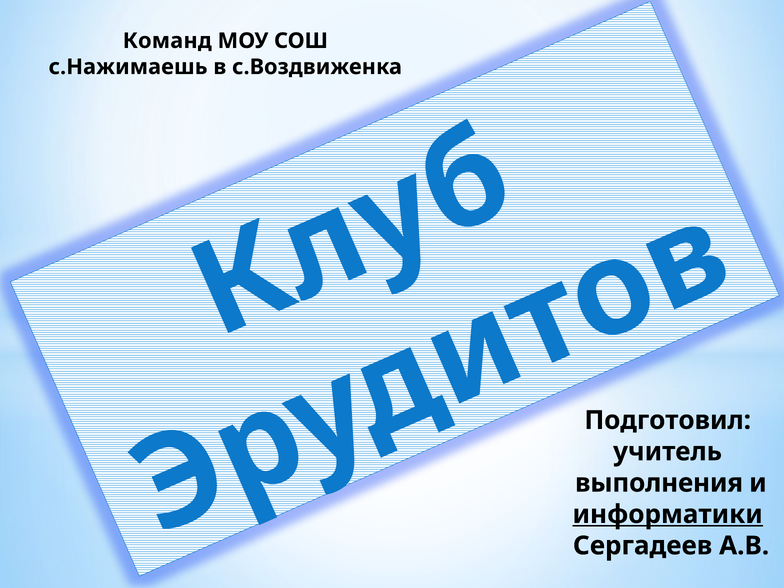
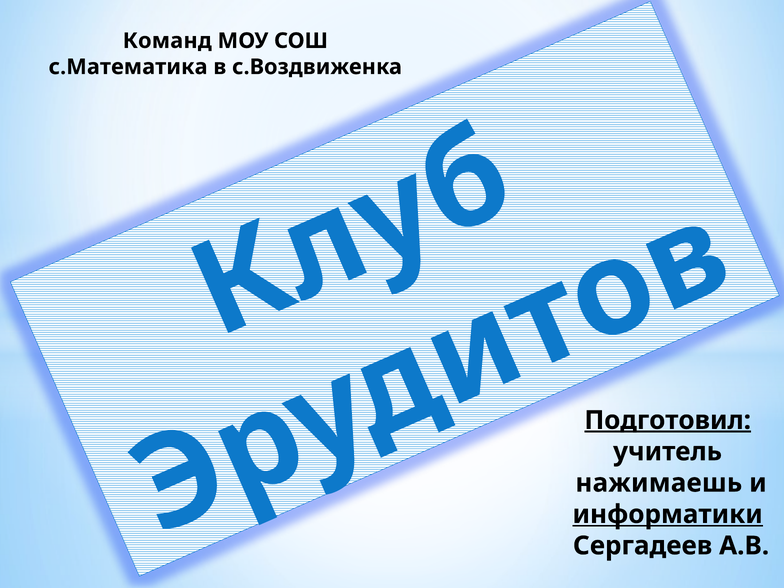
с.Нажимаешь: с.Нажимаешь -> с.Математика (128, 67)
Подготовил underline: none -> present (668, 420)
выполнения: выполнения -> нажимаешь (659, 483)
